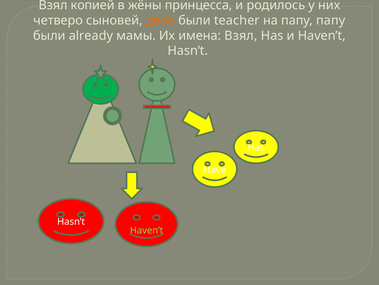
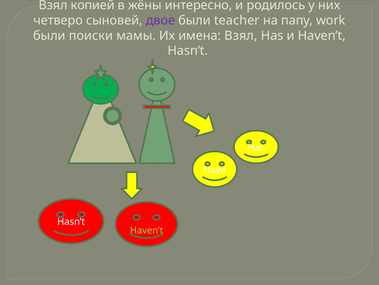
принцесса: принцесса -> интересно (199, 5)
двое colour: orange -> purple (160, 20)
папу папу: папу -> work (331, 20)
already: already -> поиски (91, 35)
